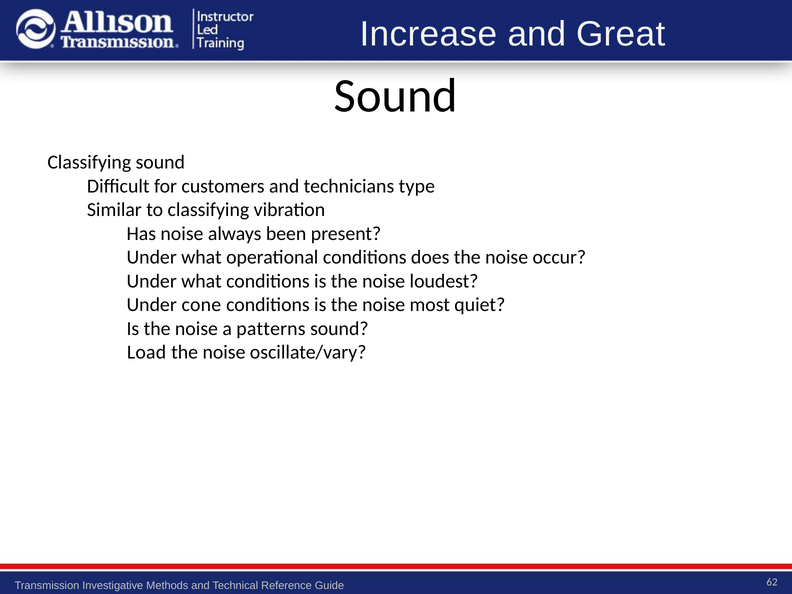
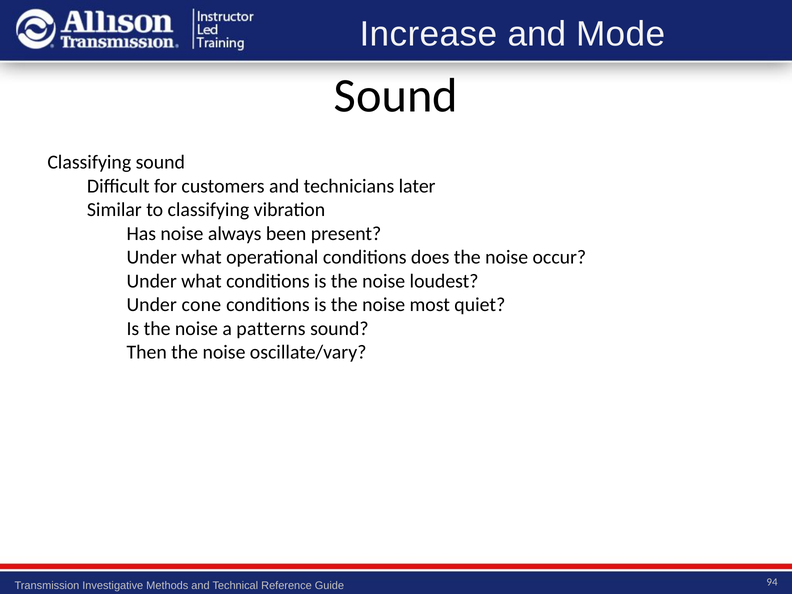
Great: Great -> Mode (621, 34)
type: type -> later (417, 186)
Load: Load -> Then (147, 352)
62: 62 -> 94 (772, 582)
